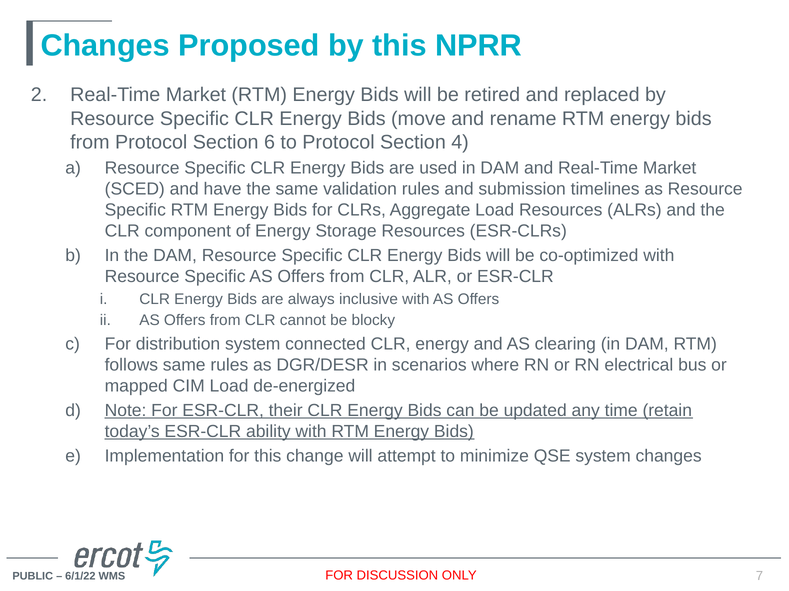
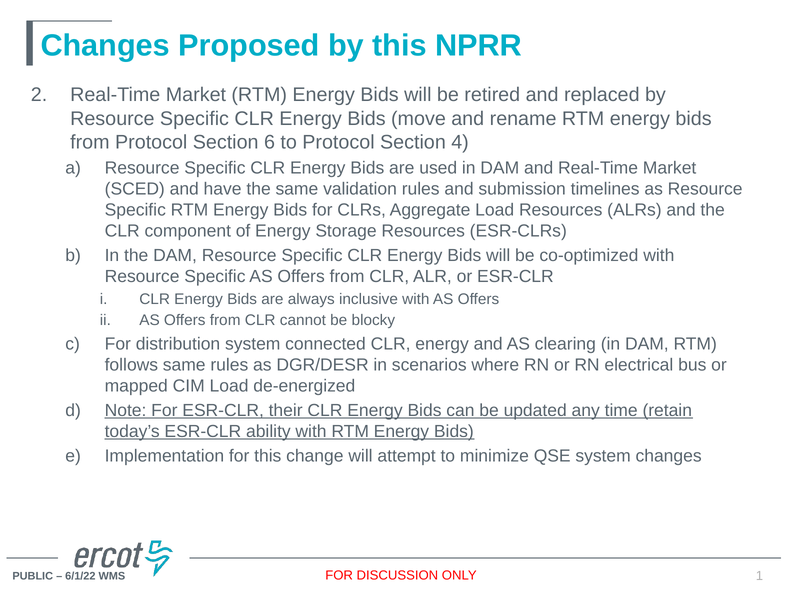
7: 7 -> 1 (759, 577)
